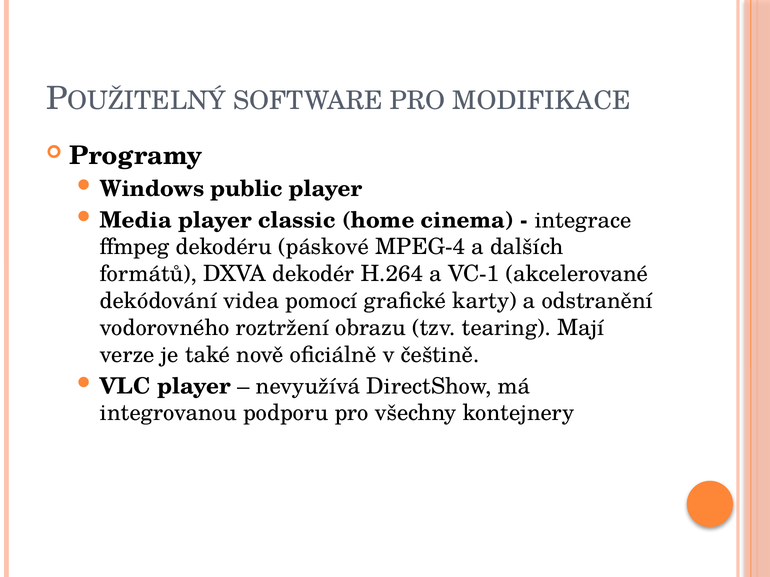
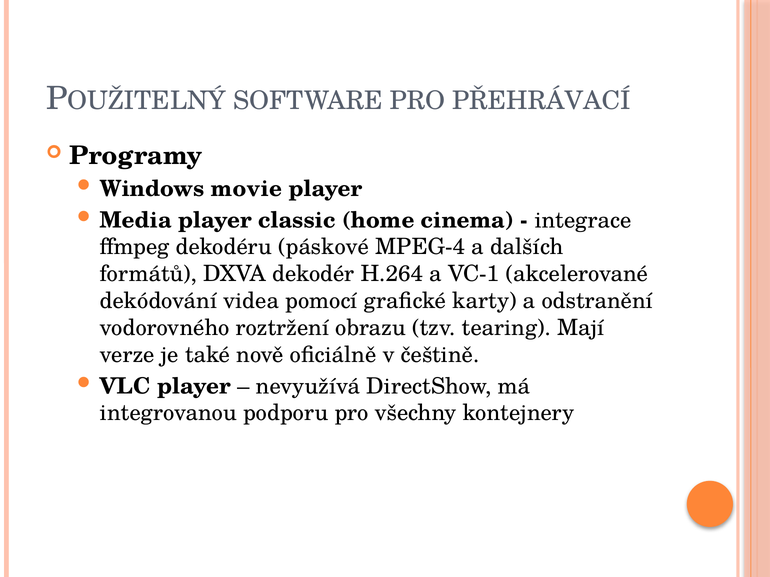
MODIFIKACE: MODIFIKACE -> PŘEHRÁVACÍ (542, 101)
public: public -> movie (246, 189)
